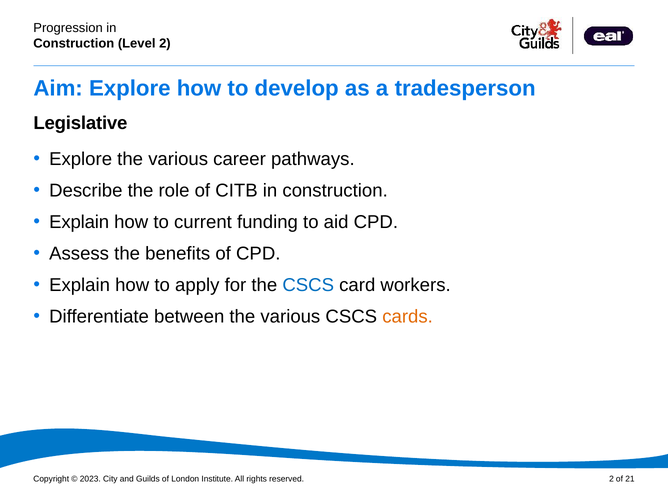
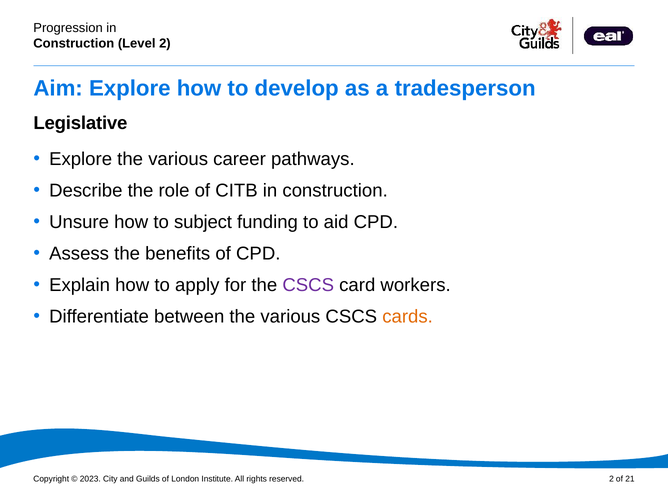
Explain: Explain -> Unsure (79, 222)
current: current -> subject (203, 222)
CSCS colour: blue -> purple (308, 285)
